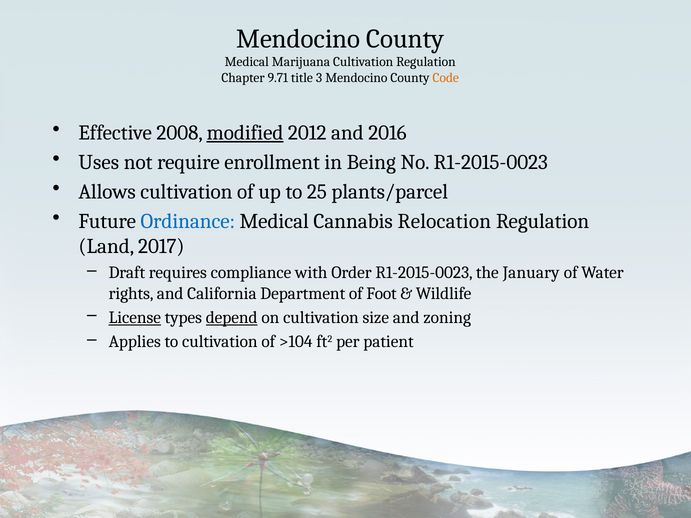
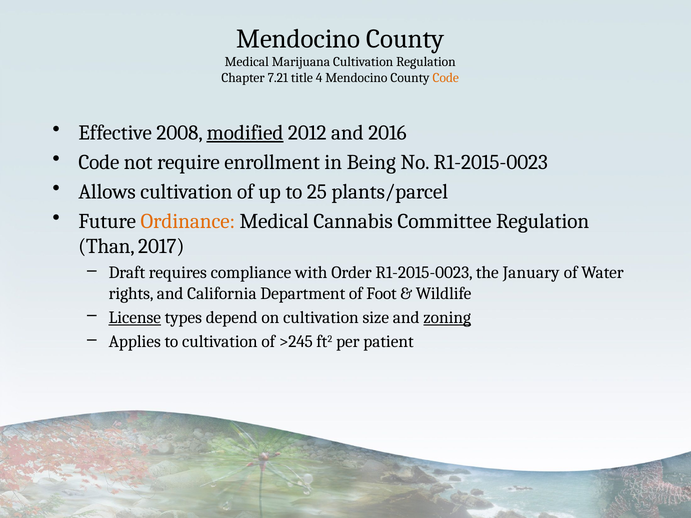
9.71: 9.71 -> 7.21 (278, 78)
3: 3 -> 4 (319, 78)
Uses: Uses -> Code (99, 162)
Ordinance colour: blue -> orange (188, 221)
Relocation: Relocation -> Committee (444, 221)
Land: Land -> Than (106, 247)
depend underline: present -> none (232, 318)
zoning underline: none -> present (447, 318)
>104: >104 -> >245 (296, 342)
